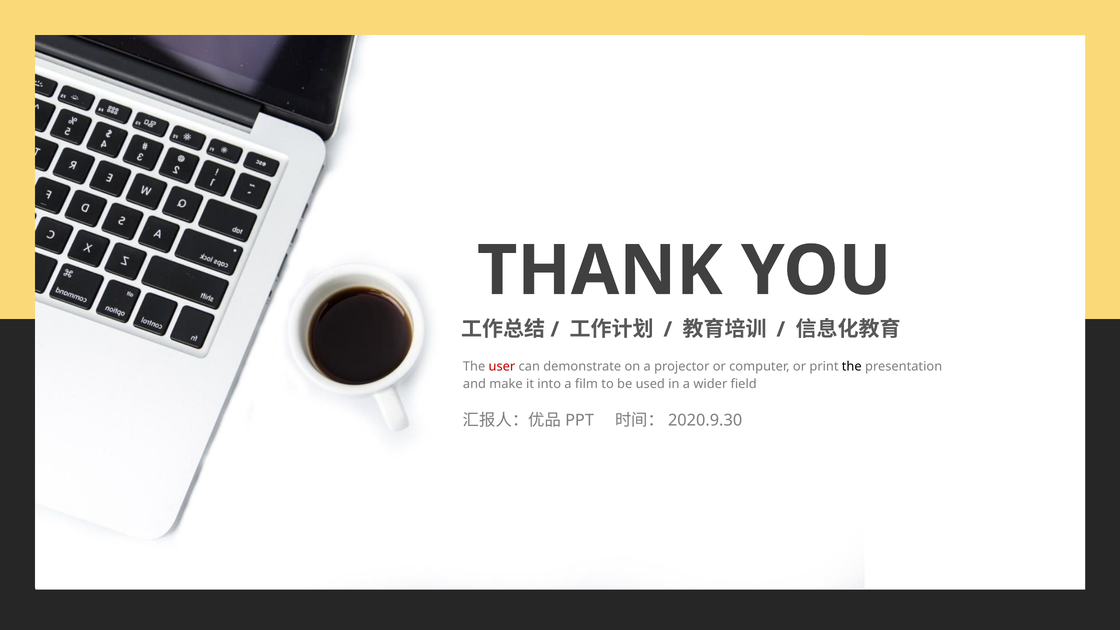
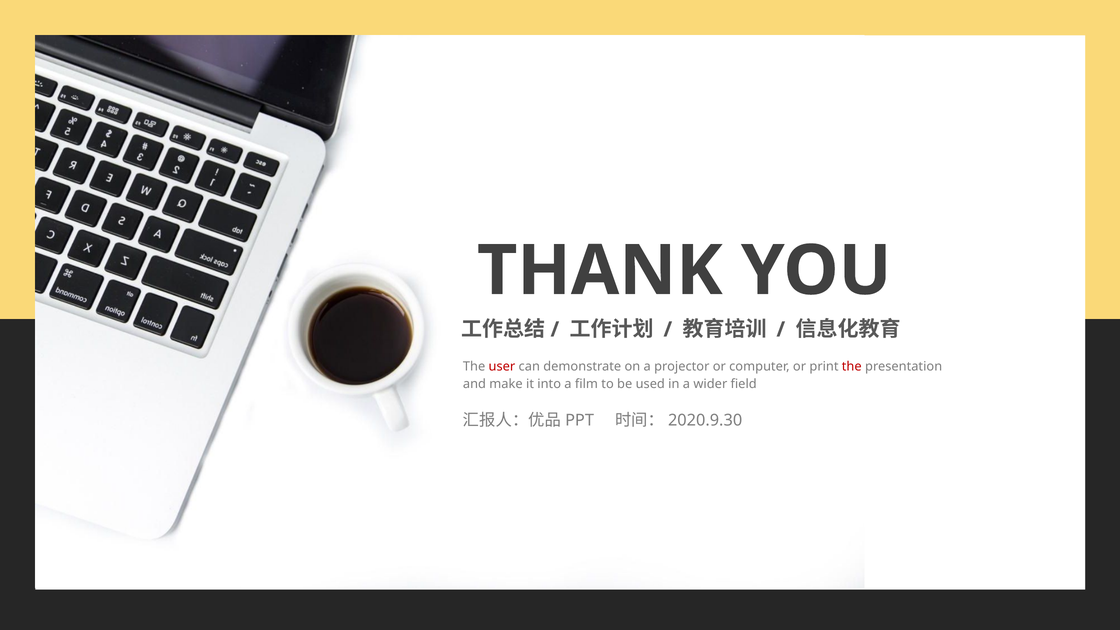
the colour: black -> red (852, 367)
